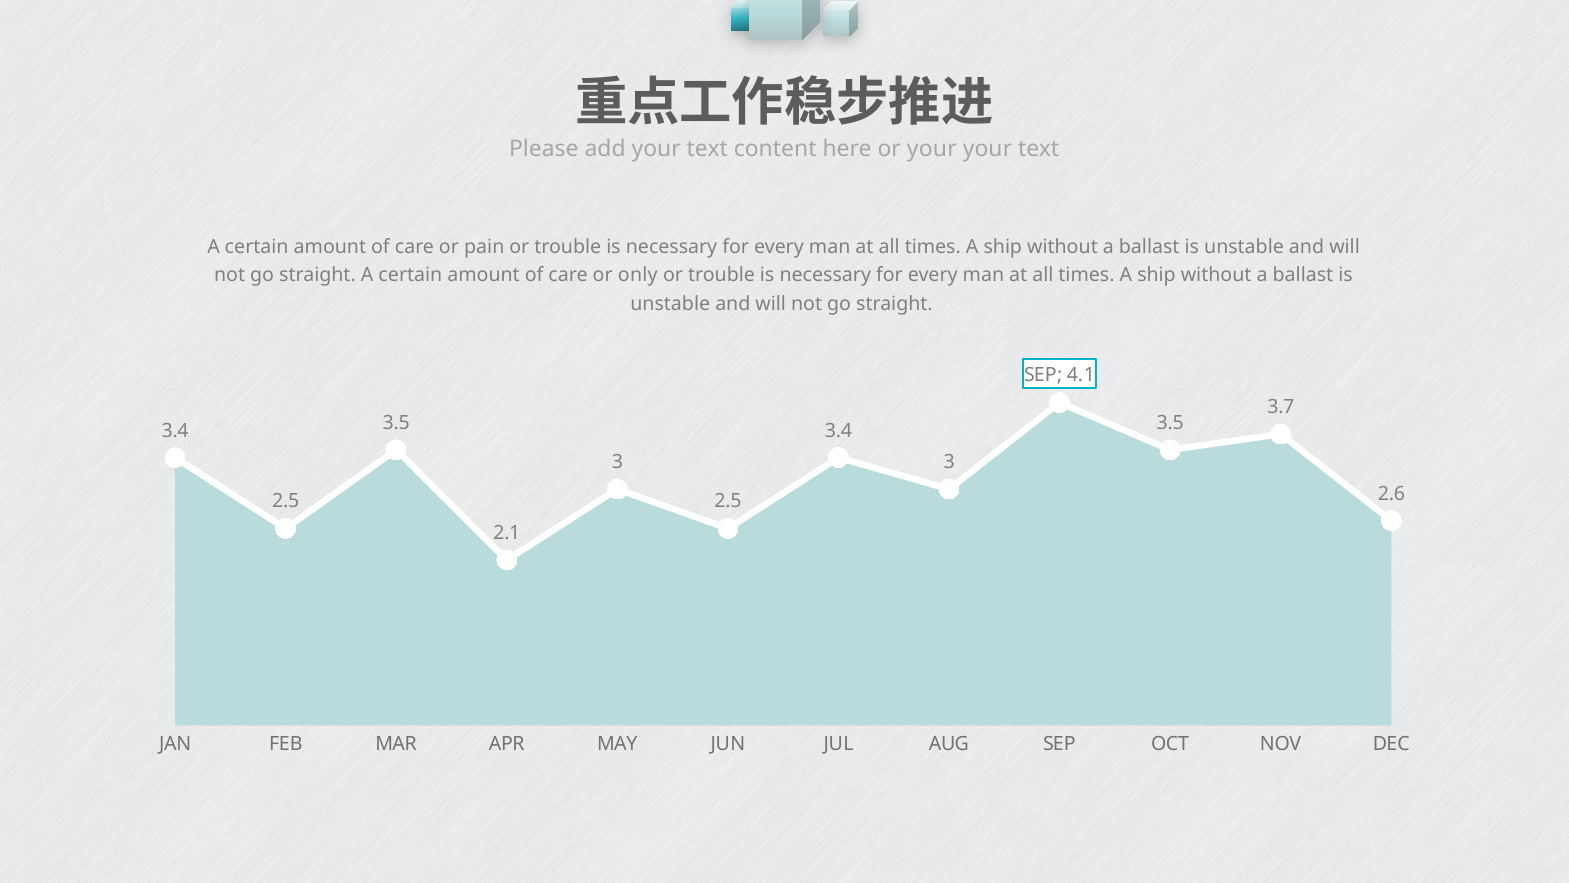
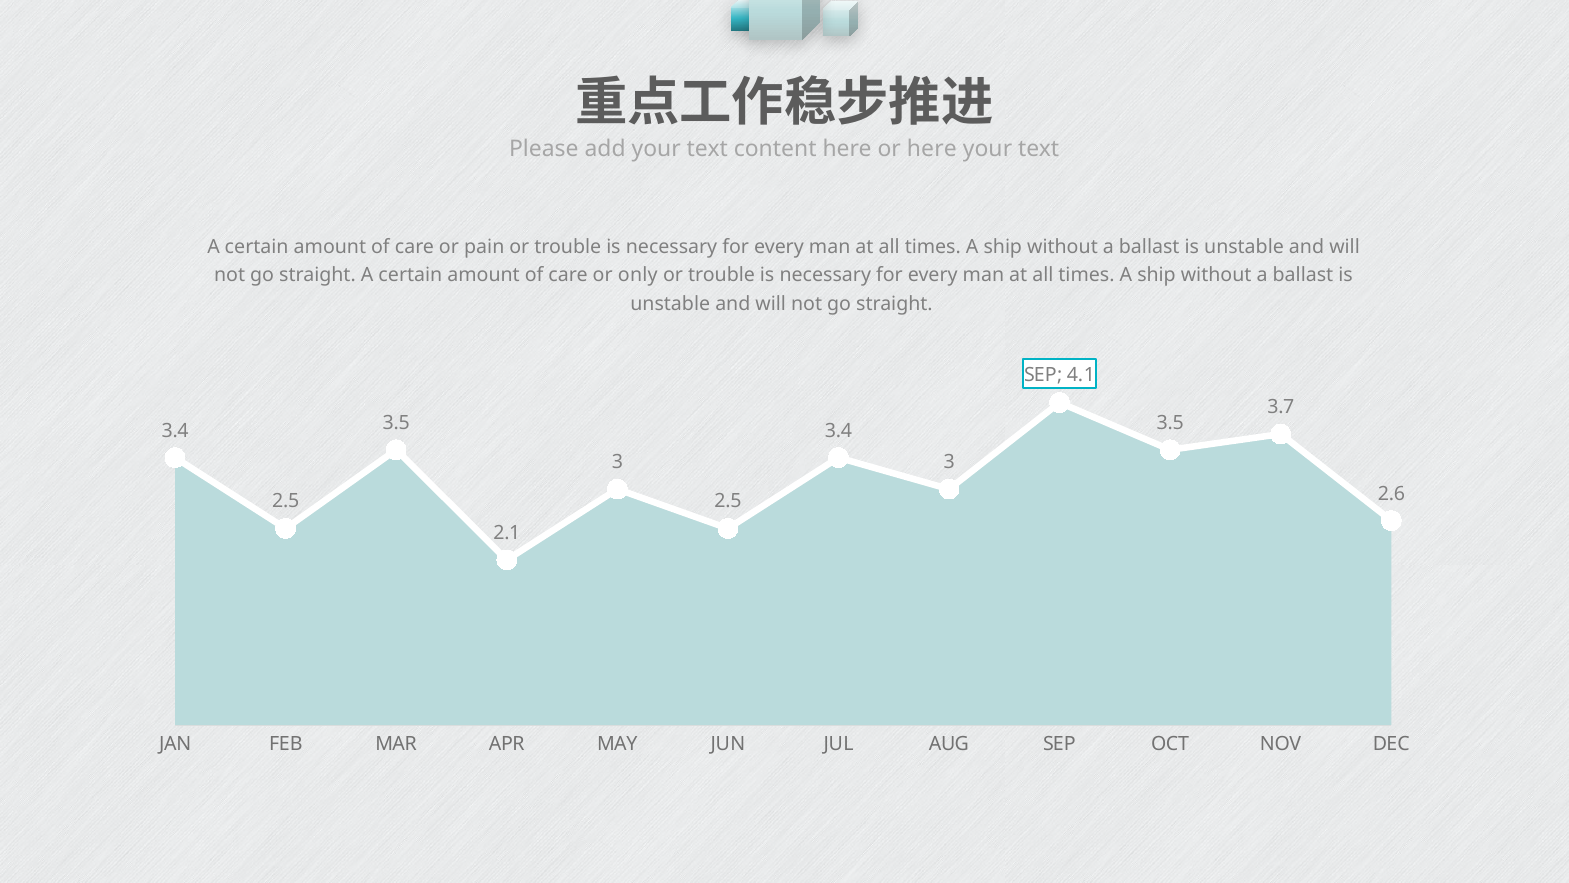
or your: your -> here (932, 149)
